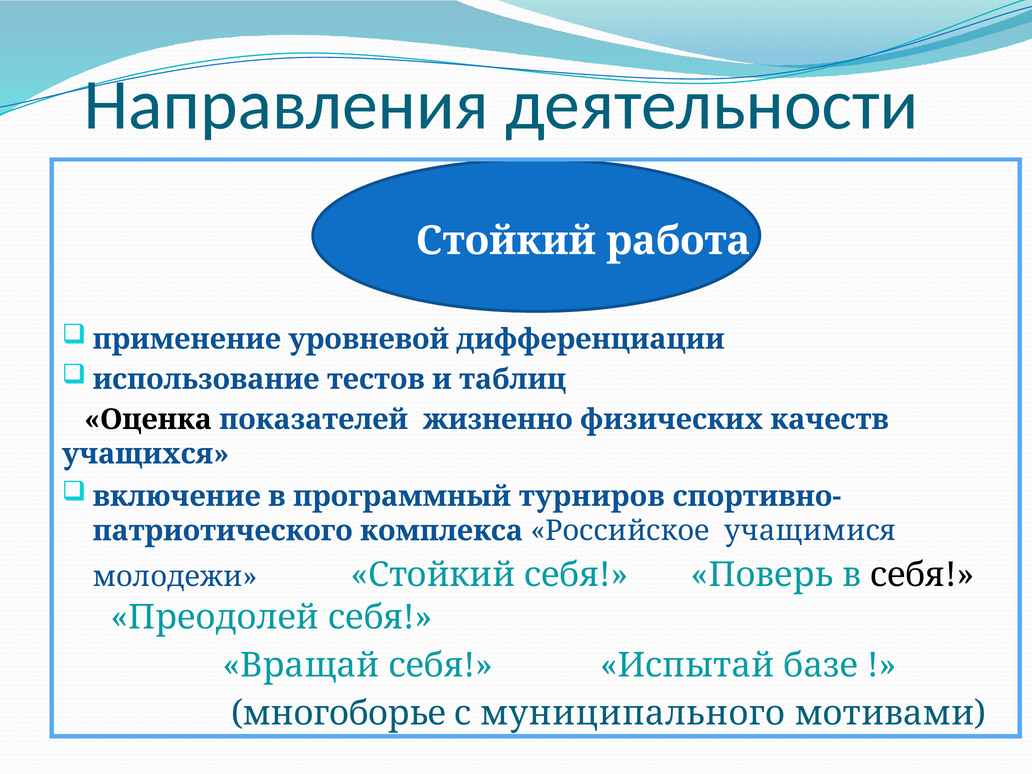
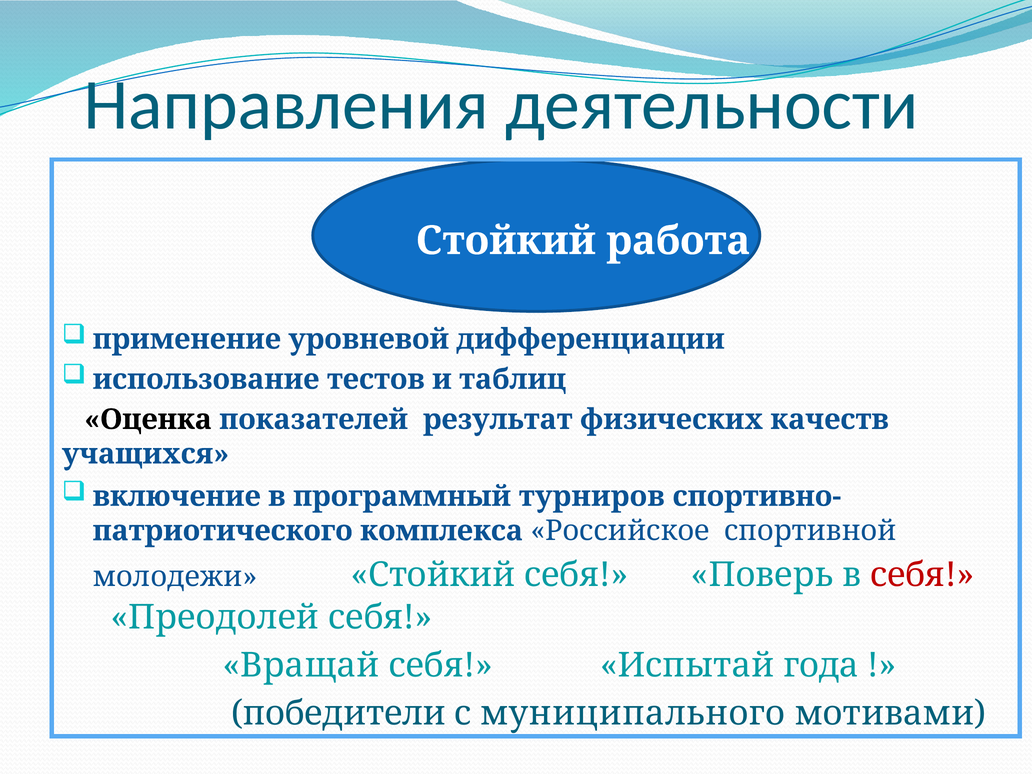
жизненно: жизненно -> результат (498, 420)
учащимися: учащимися -> спортивной (810, 531)
себя colour: black -> red (922, 575)
базе: базе -> года (821, 665)
многоборье: многоборье -> победители (339, 714)
